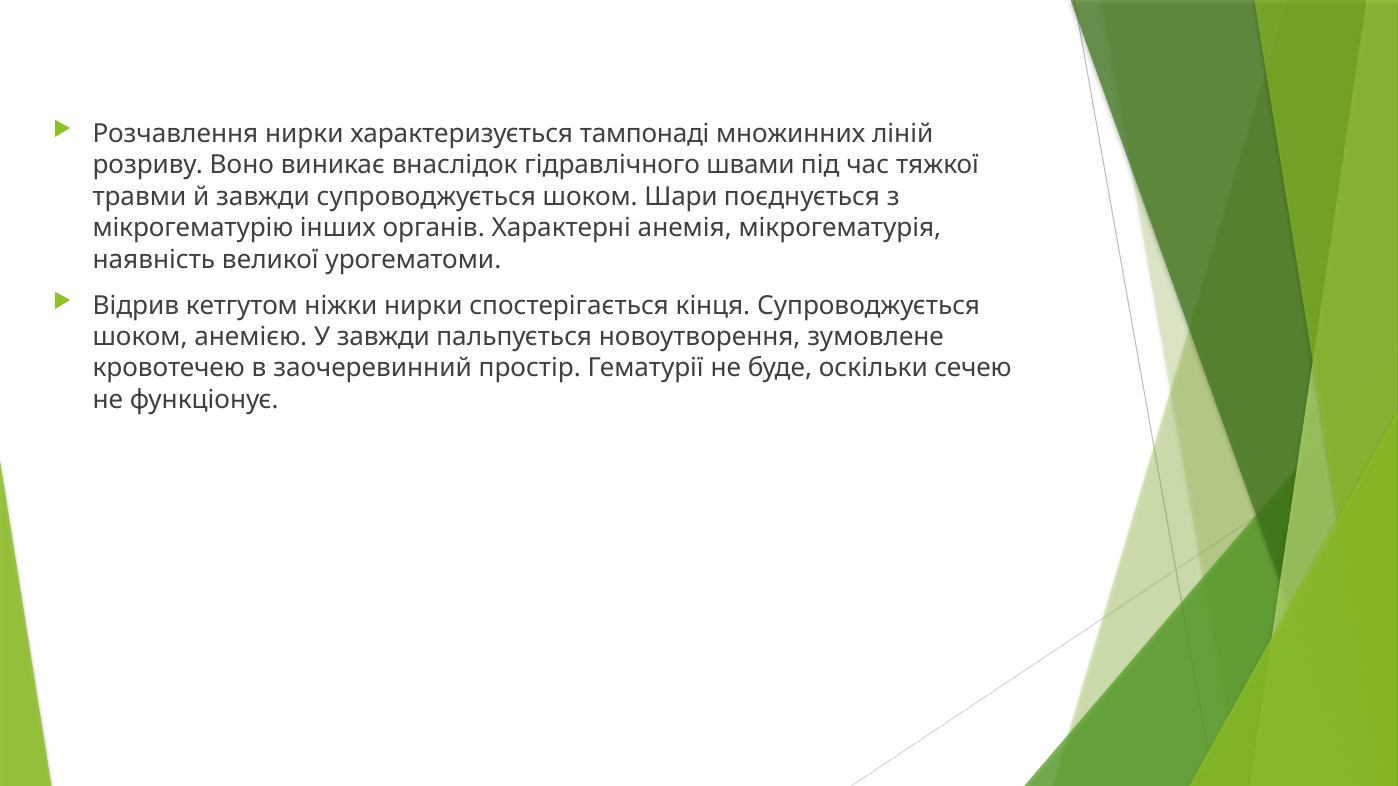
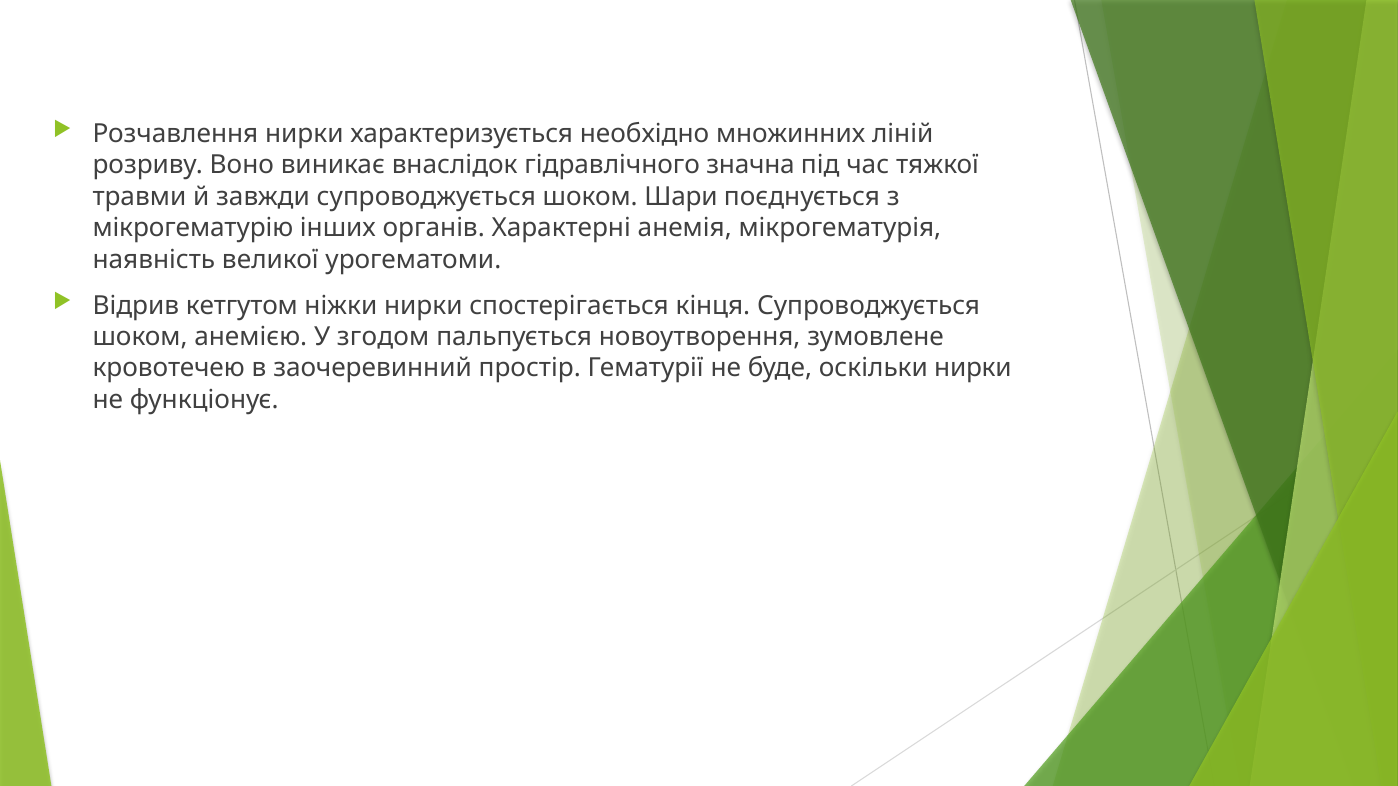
тампонаді: тампонаді -> необхідно (645, 134)
швами: швами -> значна (751, 165)
У завжди: завжди -> згодом (383, 337)
оскільки сечею: сечею -> нирки (973, 369)
